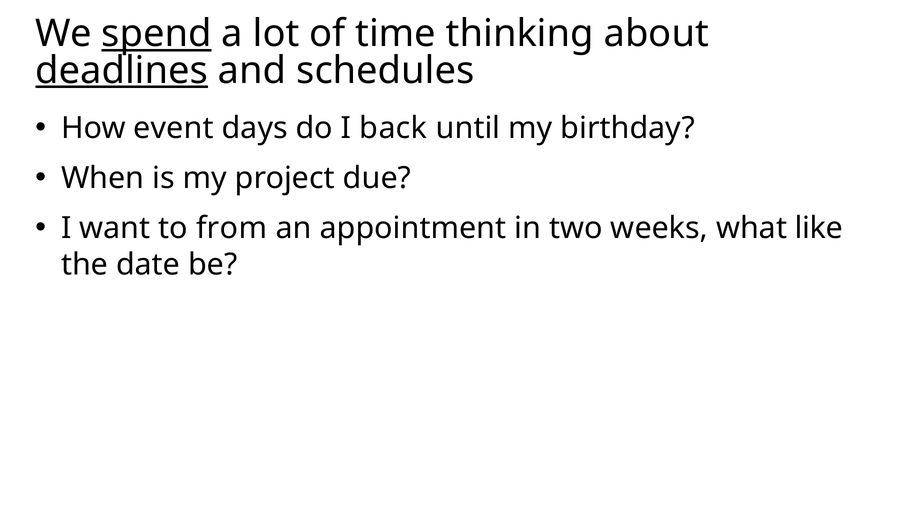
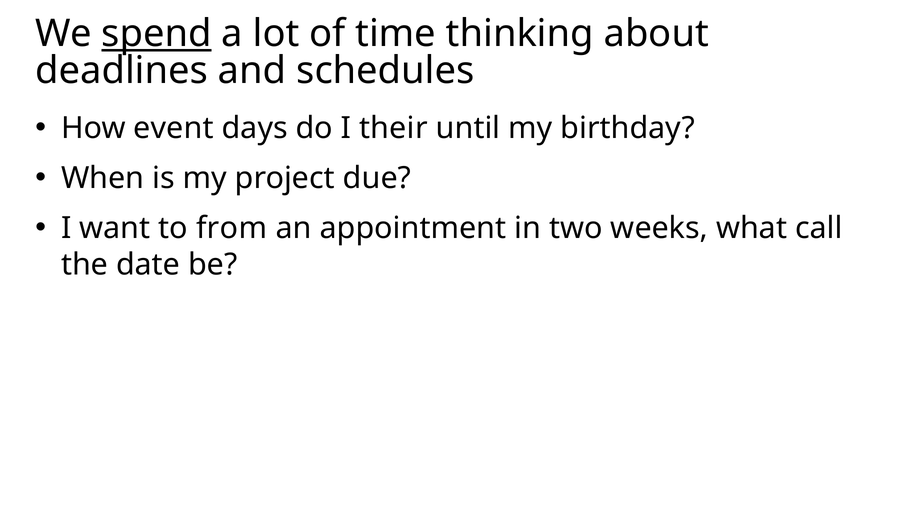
deadlines underline: present -> none (122, 70)
back: back -> their (393, 128)
like: like -> call (819, 228)
